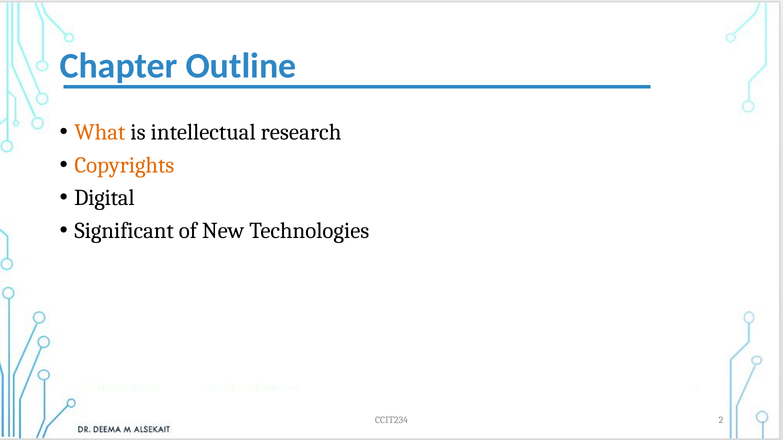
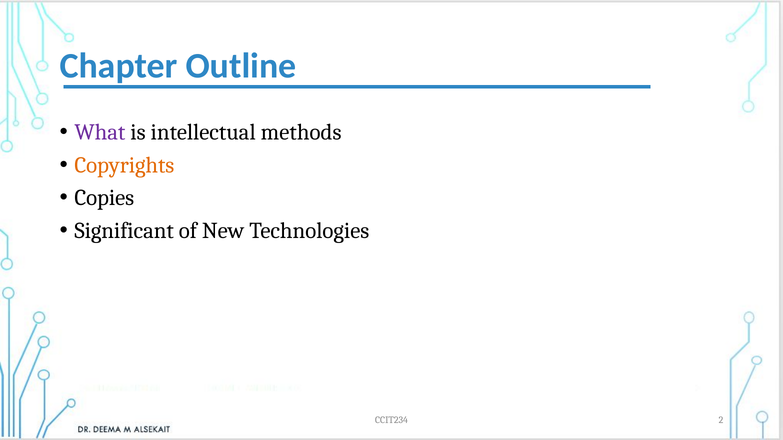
What colour: orange -> purple (100, 132)
research: research -> methods (301, 132)
Digital: Digital -> Copies (104, 198)
